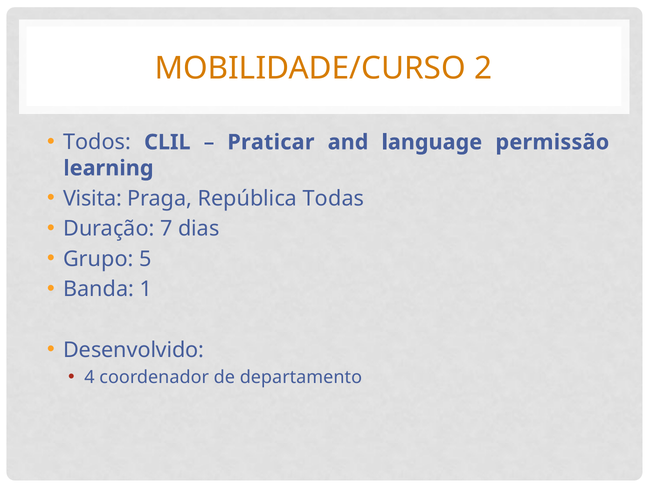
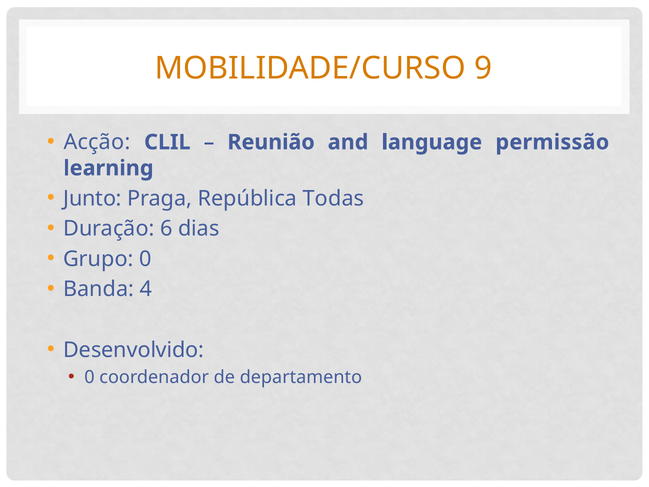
2: 2 -> 9 (483, 68)
Todos: Todos -> Acção (97, 142)
Praticar: Praticar -> Reunião (271, 142)
Visita: Visita -> Junto (93, 198)
7: 7 -> 6 (166, 229)
Grupo 5: 5 -> 0 (145, 259)
1: 1 -> 4 (146, 289)
4: 4 -> 0 (90, 377)
